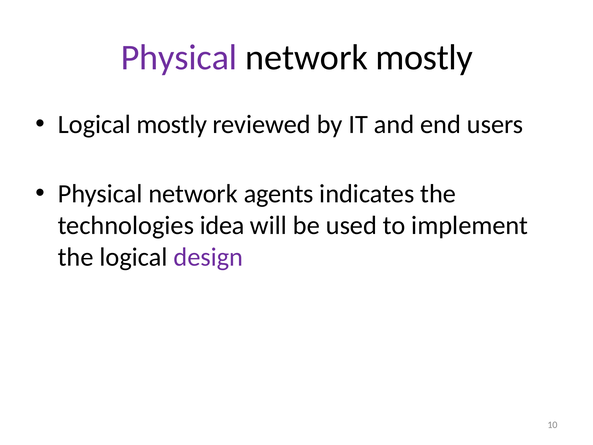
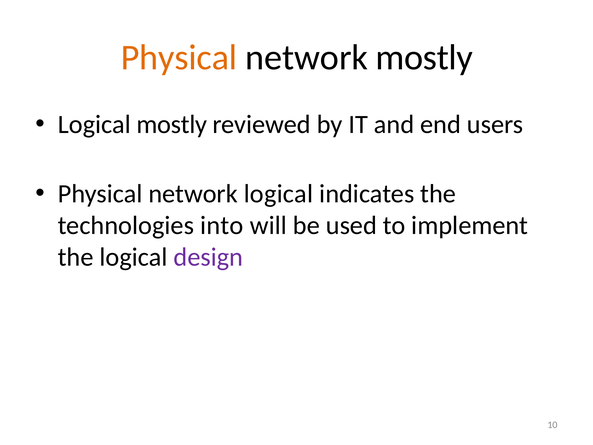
Physical colour: purple -> orange (179, 57)
network agents: agents -> logical (278, 194)
idea: idea -> into (222, 225)
